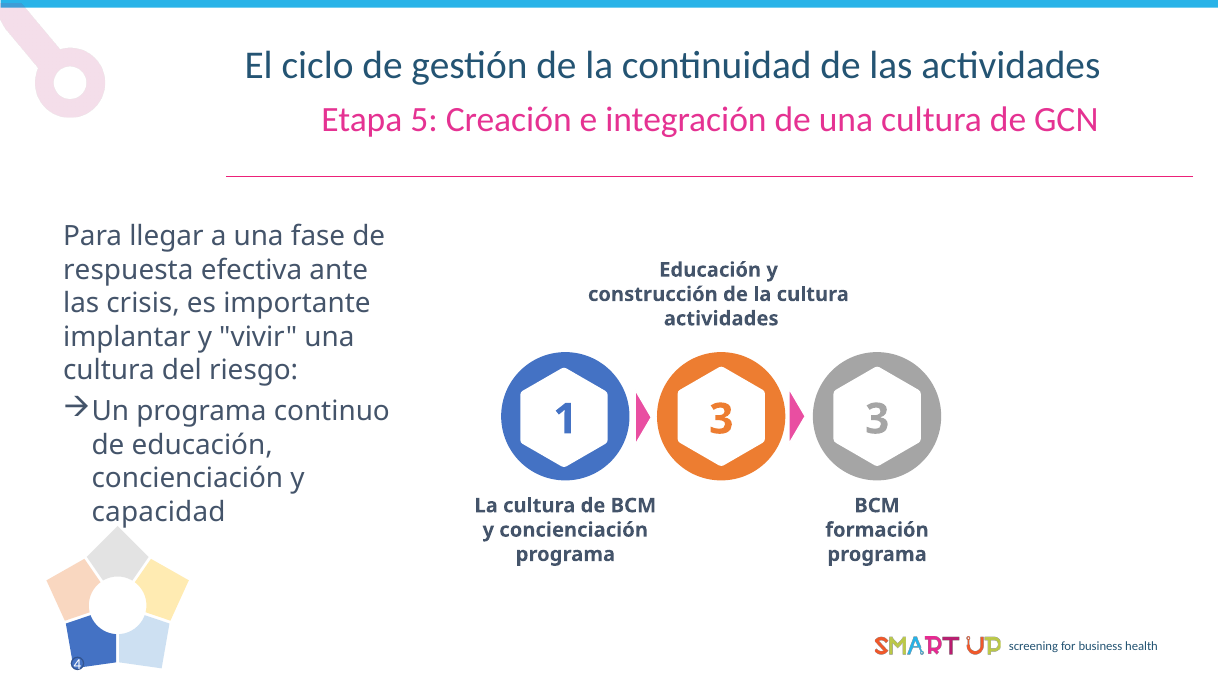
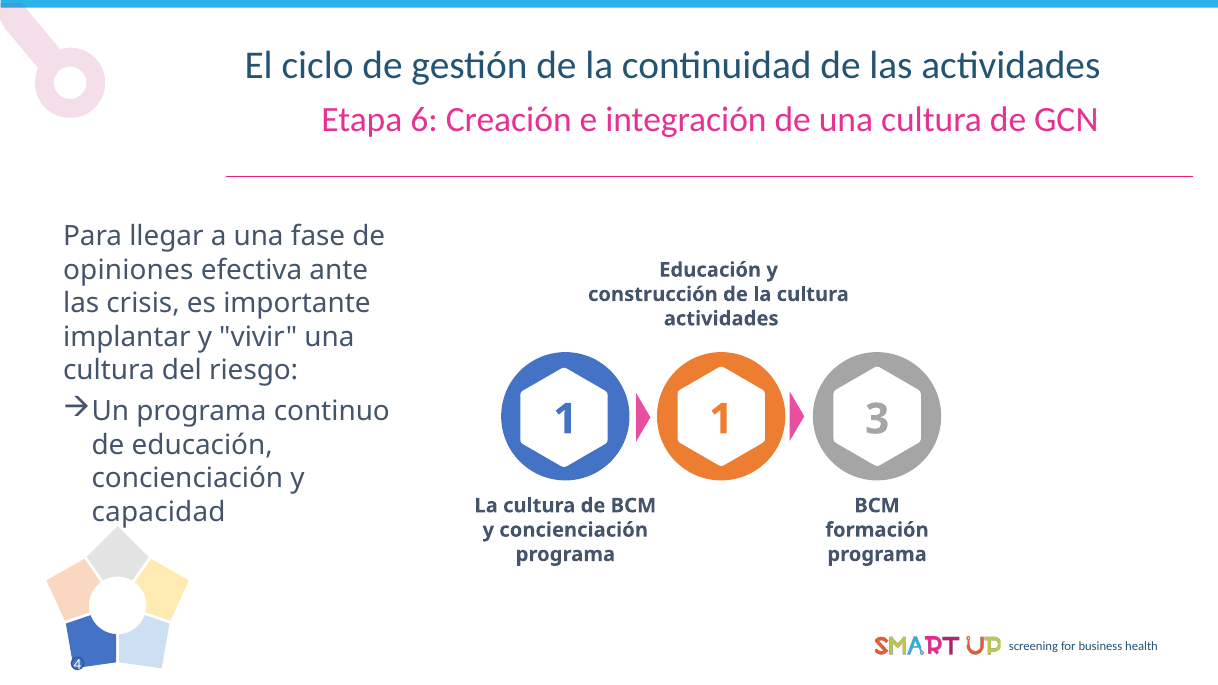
5: 5 -> 6 (424, 119)
respuesta: respuesta -> opiniones (128, 270)
1 3: 3 -> 1 (721, 419)
